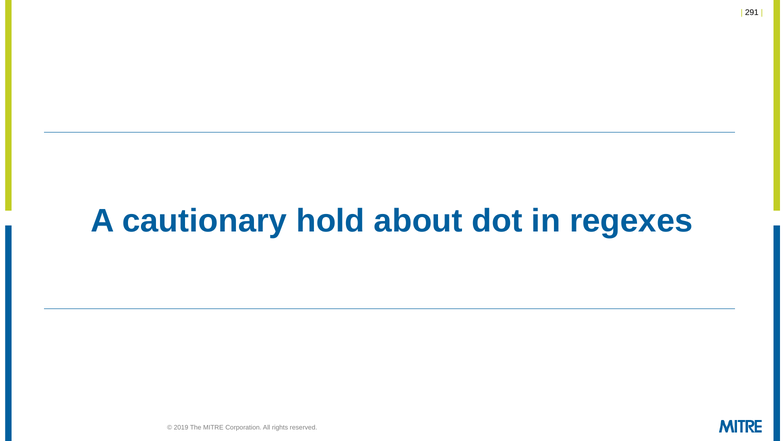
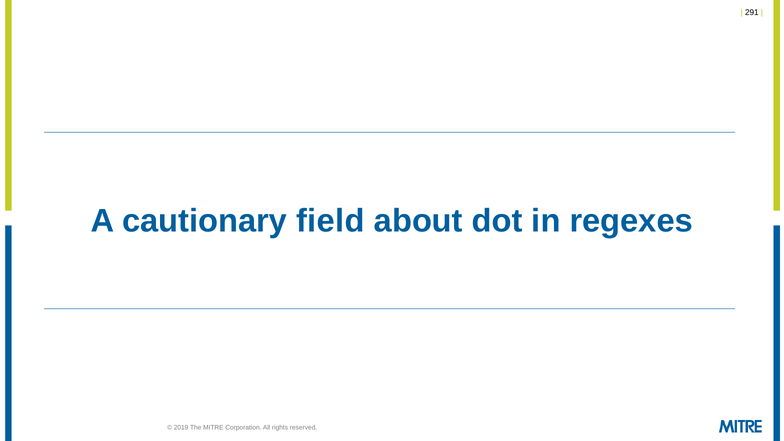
hold: hold -> field (330, 221)
